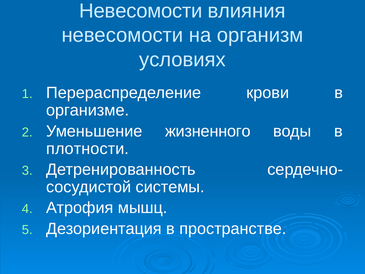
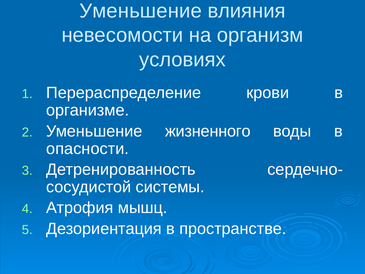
Невесомости: Невесомости -> Уменьшение (141, 11)
плотности: плотности -> опасности (88, 149)
